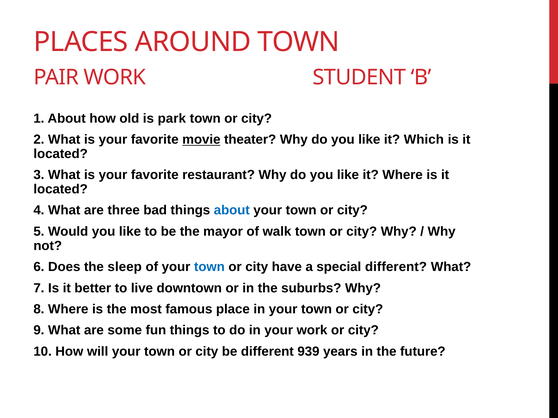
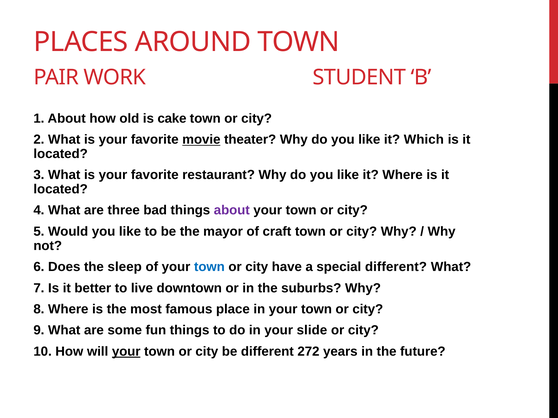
park: park -> cake (172, 119)
about colour: blue -> purple (232, 211)
walk: walk -> craft (277, 232)
your work: work -> slide (312, 331)
your underline: none -> present (126, 352)
939: 939 -> 272 (308, 352)
